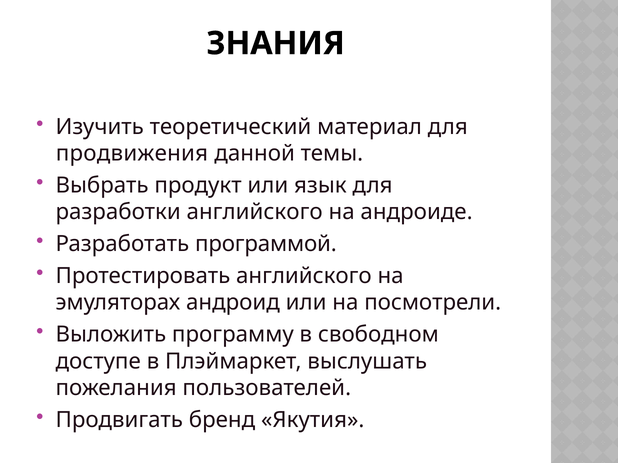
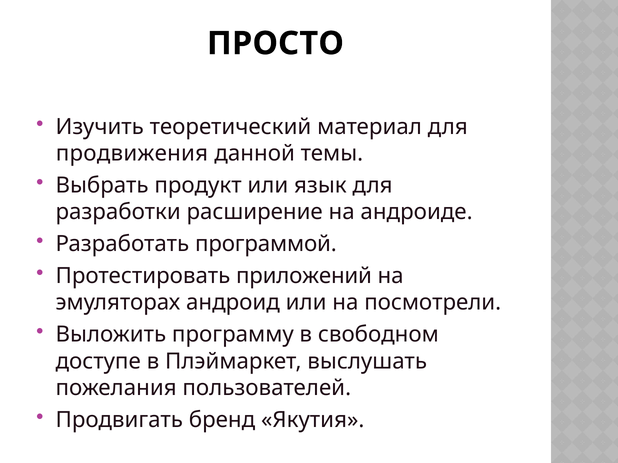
ЗНАНИЯ: ЗНАНИЯ -> ПРОСТО (275, 43)
разработки английского: английского -> расширение (255, 212)
Протестировать английского: английского -> приложений (304, 276)
